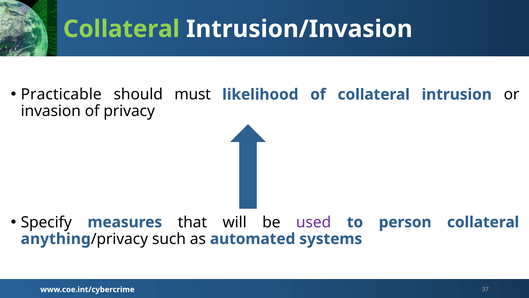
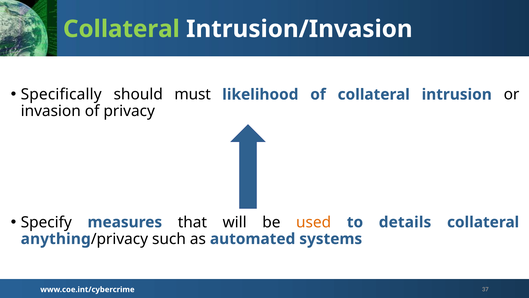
Practicable: Practicable -> Specifically (61, 94)
used colour: purple -> orange (314, 222)
person: person -> details (405, 222)
